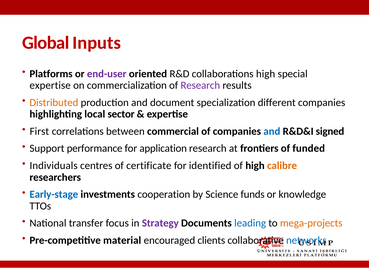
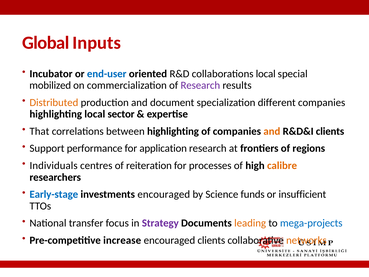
Platforms: Platforms -> Incubator (51, 74)
end-user colour: purple -> blue (107, 74)
collaborations high: high -> local (266, 74)
expertise: expertise -> mobilized (50, 85)
First: First -> That (39, 131)
between commercial: commercial -> highlighting (173, 131)
and colour: blue -> orange (272, 131)
R&D&I signed: signed -> clients (330, 131)
funded: funded -> regions (309, 148)
certificate: certificate -> reiteration (149, 165)
identified: identified -> processes (210, 165)
investments cooperation: cooperation -> encouraged (164, 194)
knowledge: knowledge -> insufficient (302, 194)
leading colour: blue -> orange (250, 223)
mega-projects colour: orange -> blue (311, 223)
material: material -> increase (122, 240)
networks colour: blue -> orange (306, 240)
